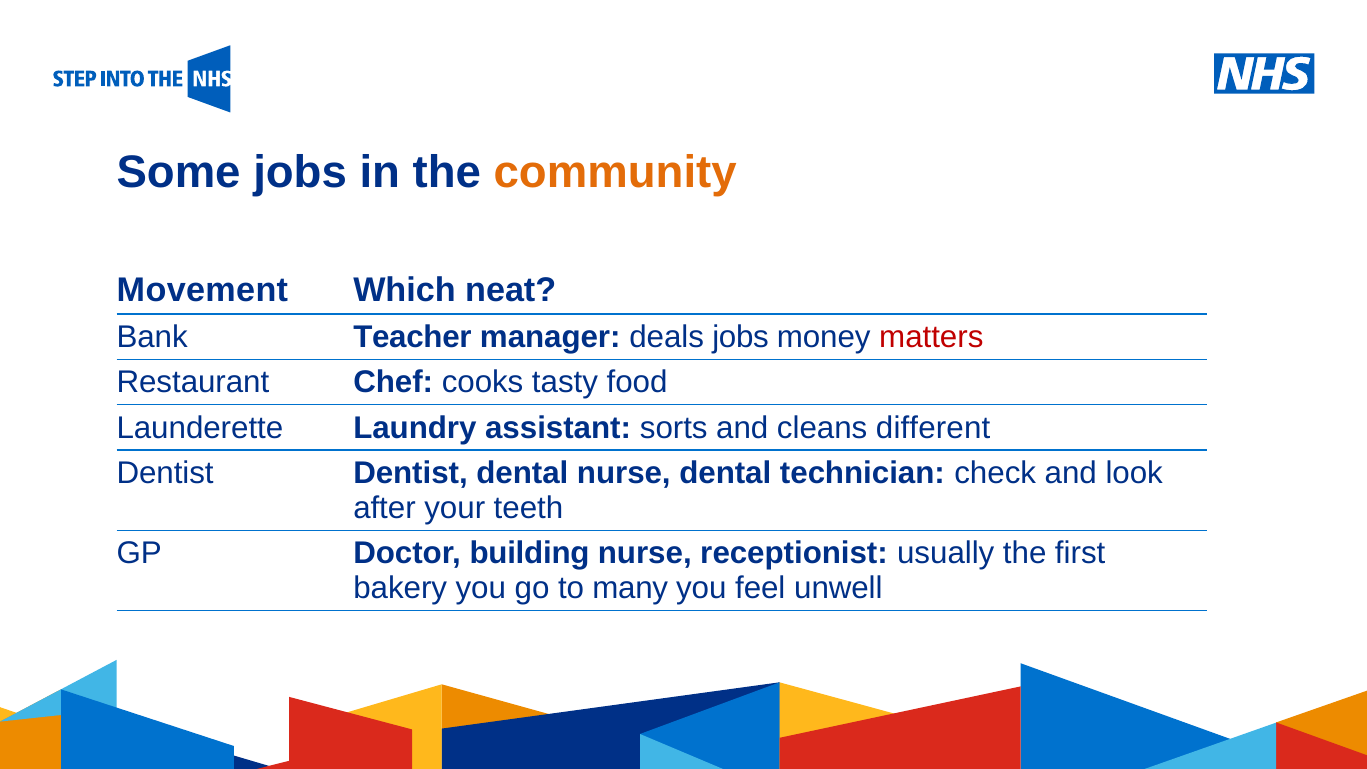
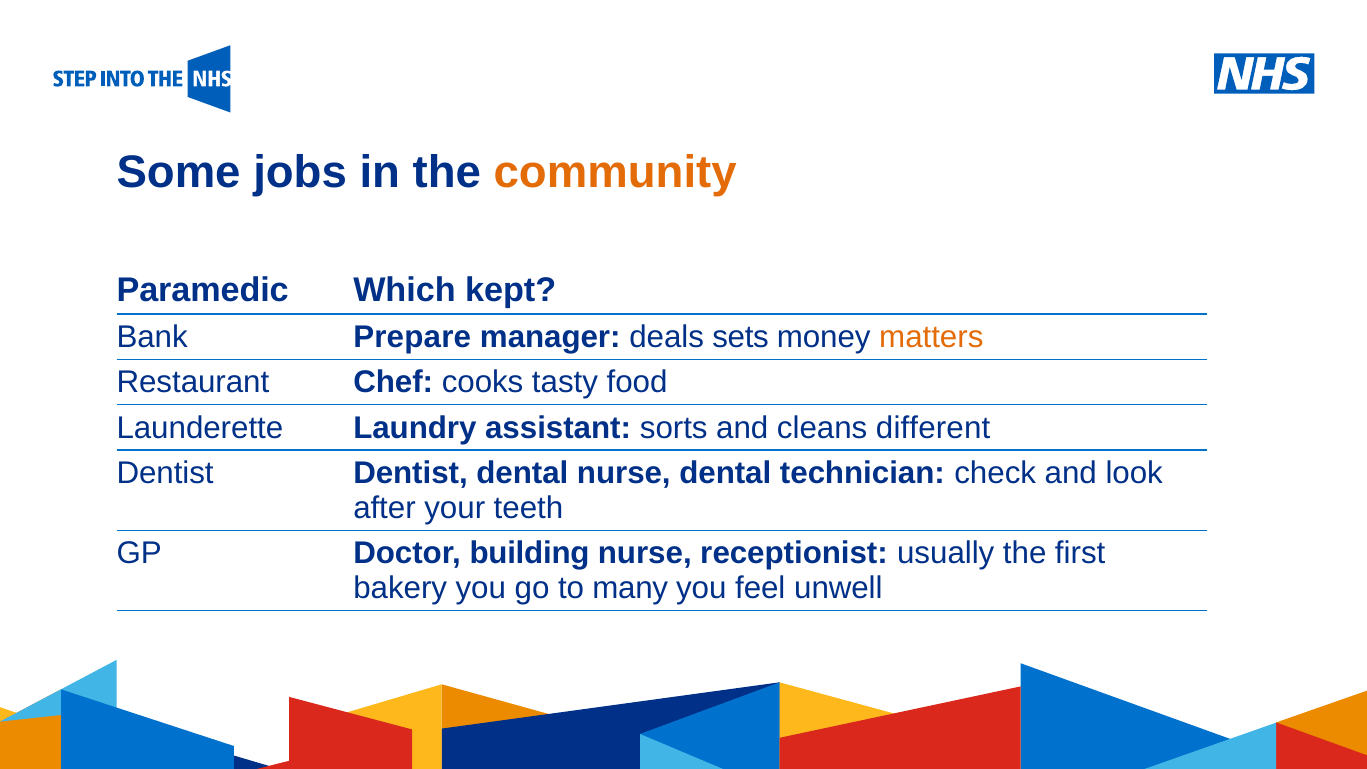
Movement: Movement -> Paramedic (203, 290)
neat: neat -> kept (511, 290)
Teacher: Teacher -> Prepare (412, 337)
deals jobs: jobs -> sets (741, 337)
matters colour: red -> orange (931, 337)
